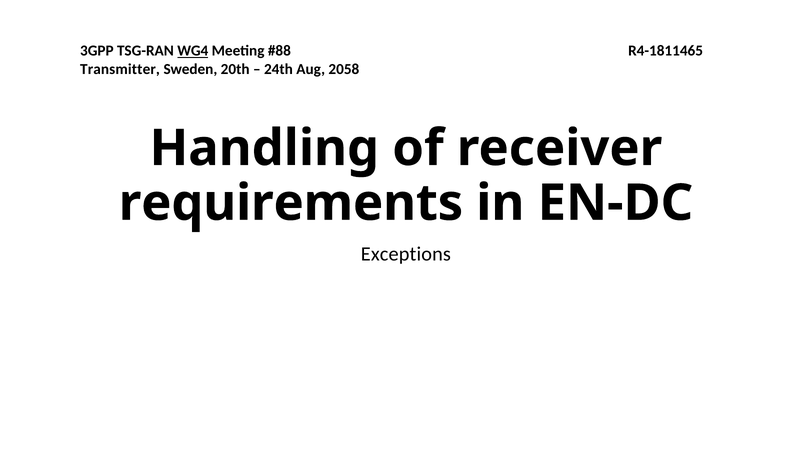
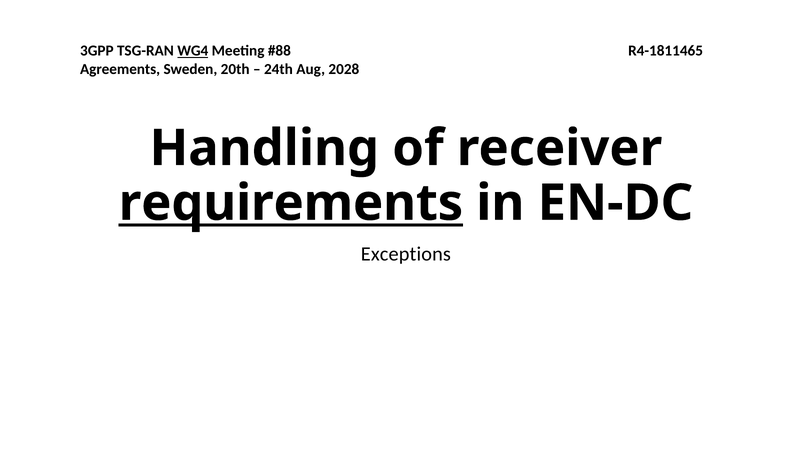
Transmitter: Transmitter -> Agreements (120, 69)
2058: 2058 -> 2028 (344, 69)
requirements underline: none -> present (291, 203)
